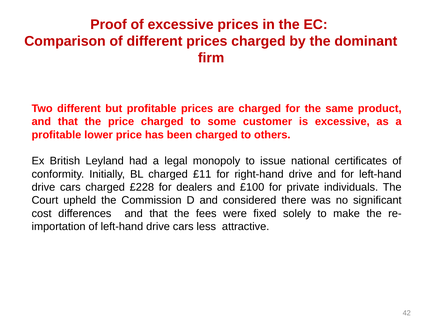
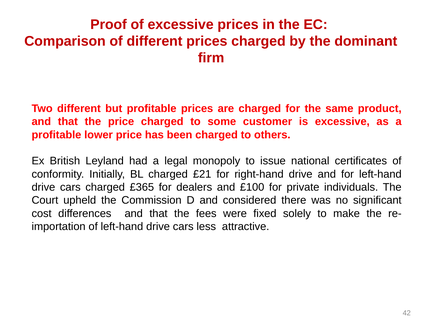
£11: £11 -> £21 (202, 174)
£228: £228 -> £365 (142, 187)
